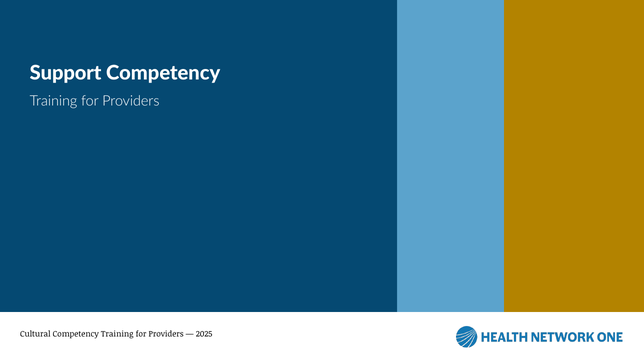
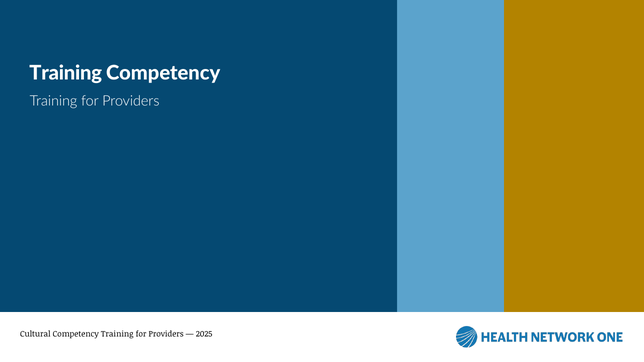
Support: Support -> Training (66, 73)
